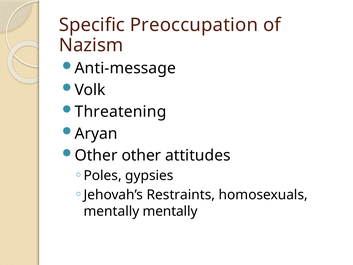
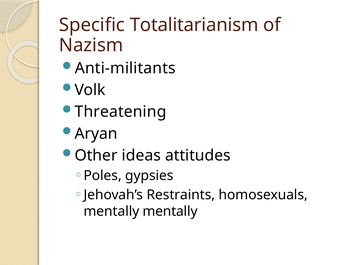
Preoccupation: Preoccupation -> Totalitarianism (194, 25)
Anti-message: Anti-message -> Anti-militants (125, 68)
Other other: other -> ideas (141, 155)
